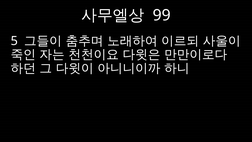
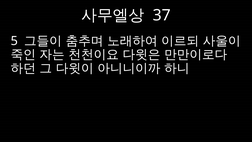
99: 99 -> 37 (162, 15)
